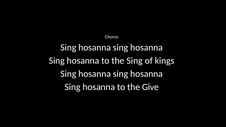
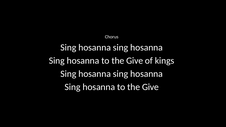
Sing: Sing -> Give (135, 61)
